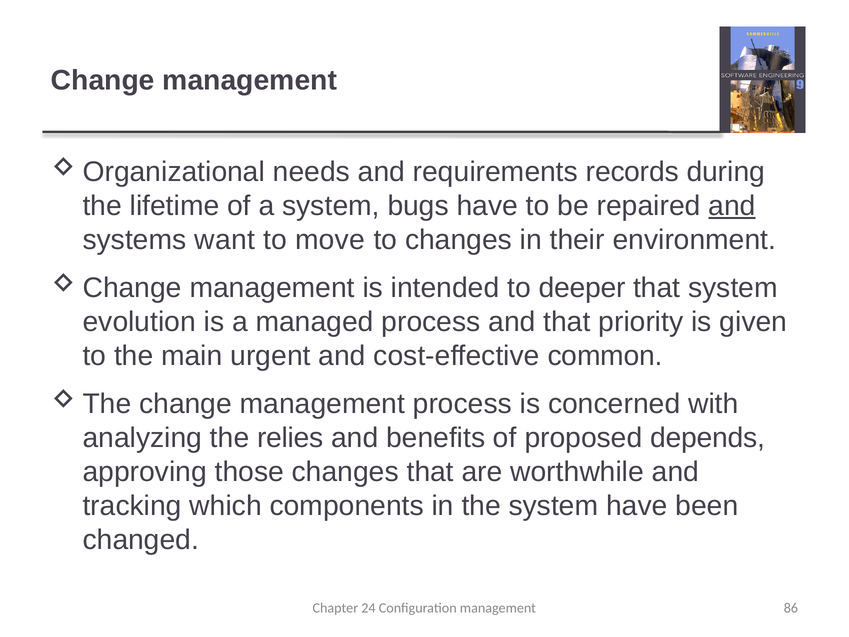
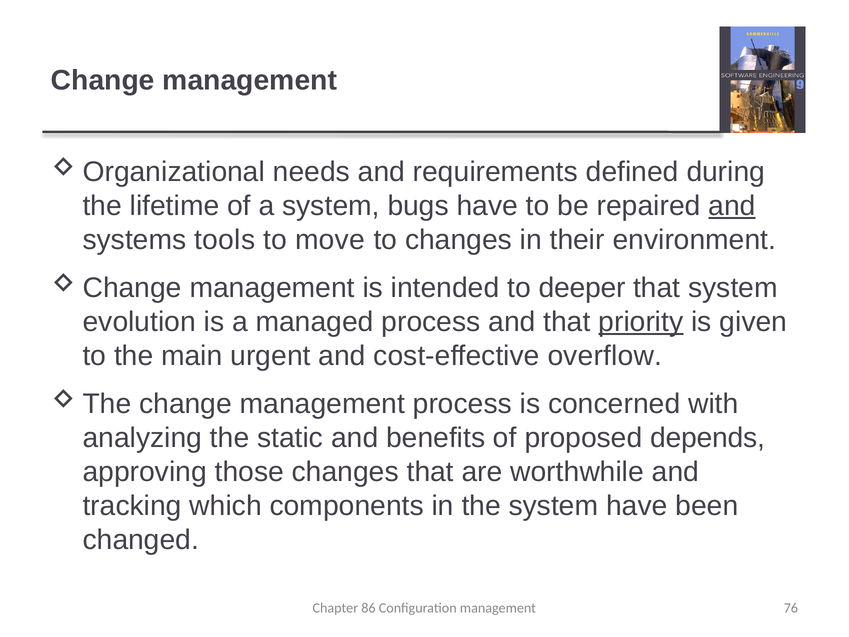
records: records -> defined (632, 172)
want: want -> tools (225, 240)
priority underline: none -> present (641, 322)
common: common -> overflow (605, 356)
relies: relies -> static (290, 438)
24: 24 -> 86 (368, 608)
86: 86 -> 76 (791, 608)
